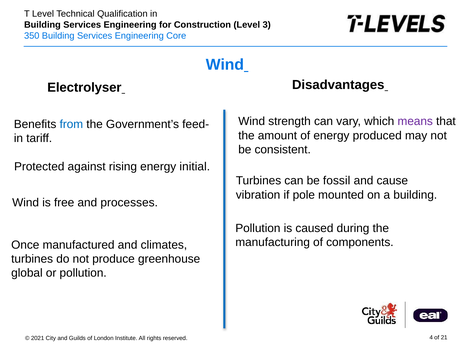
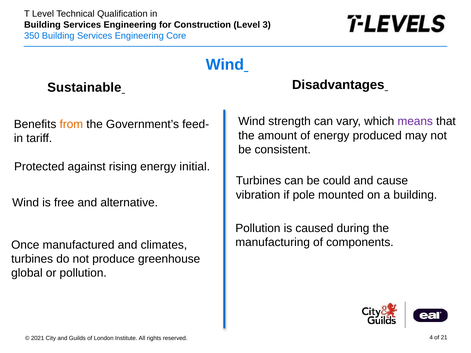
Electrolyser: Electrolyser -> Sustainable (84, 88)
from colour: blue -> orange (71, 124)
fossil: fossil -> could (337, 181)
processes: processes -> alternative (129, 203)
